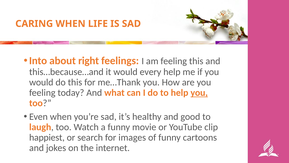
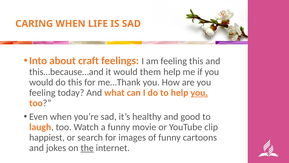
right: right -> craft (89, 61)
every: every -> them (150, 72)
the underline: none -> present (87, 148)
